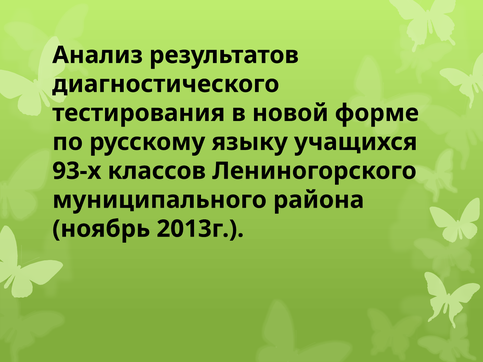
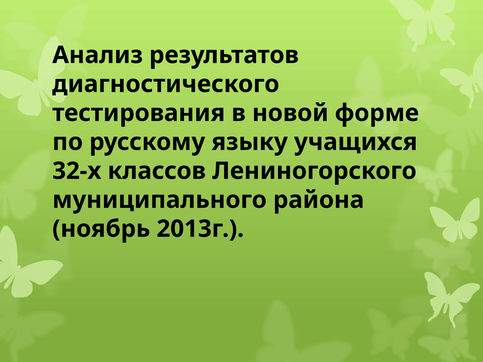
93-х: 93-х -> 32-х (77, 171)
